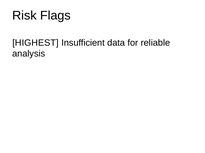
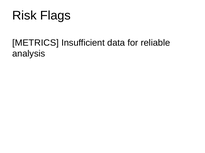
HIGHEST: HIGHEST -> METRICS (36, 43)
